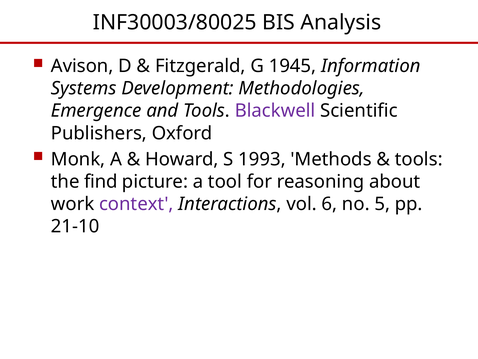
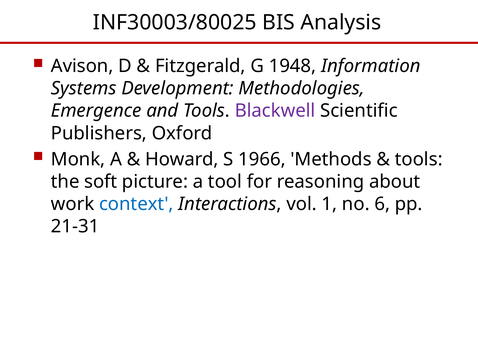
1945: 1945 -> 1948 (292, 66)
1993: 1993 -> 1966 (262, 159)
find: find -> soft (101, 181)
context colour: purple -> blue (136, 204)
6: 6 -> 1 (329, 204)
5: 5 -> 6 (382, 204)
21-10: 21-10 -> 21-31 (75, 226)
